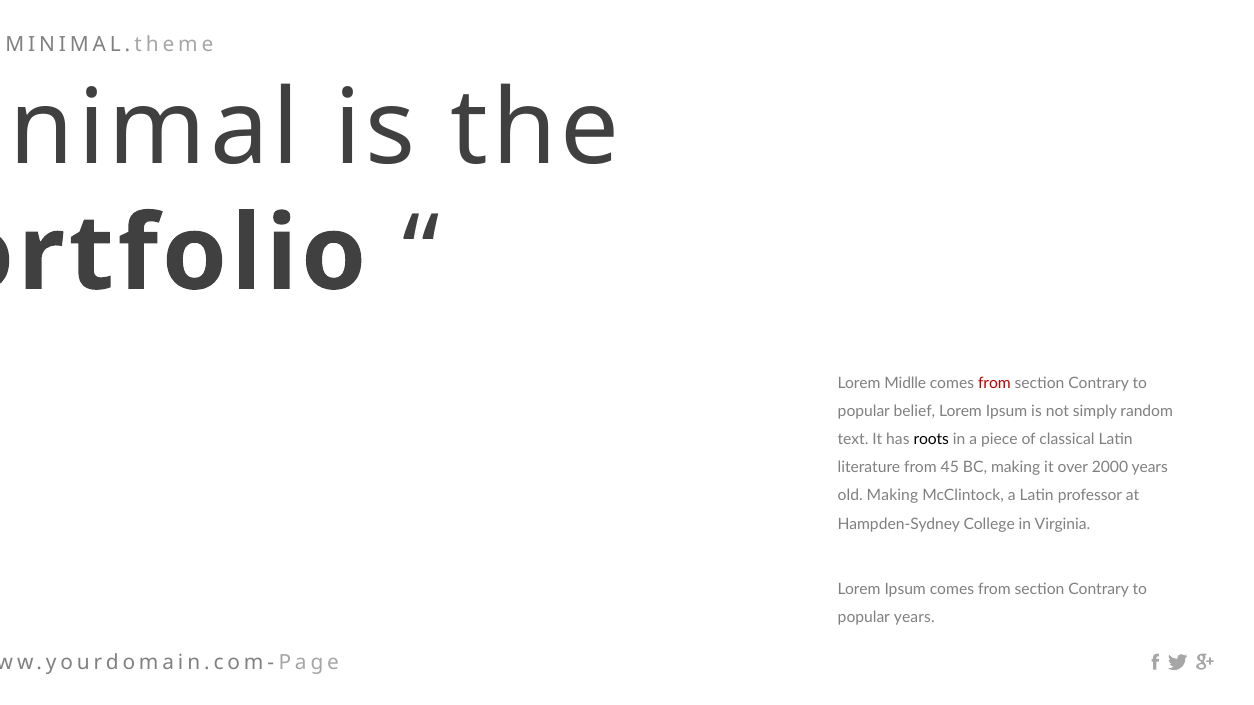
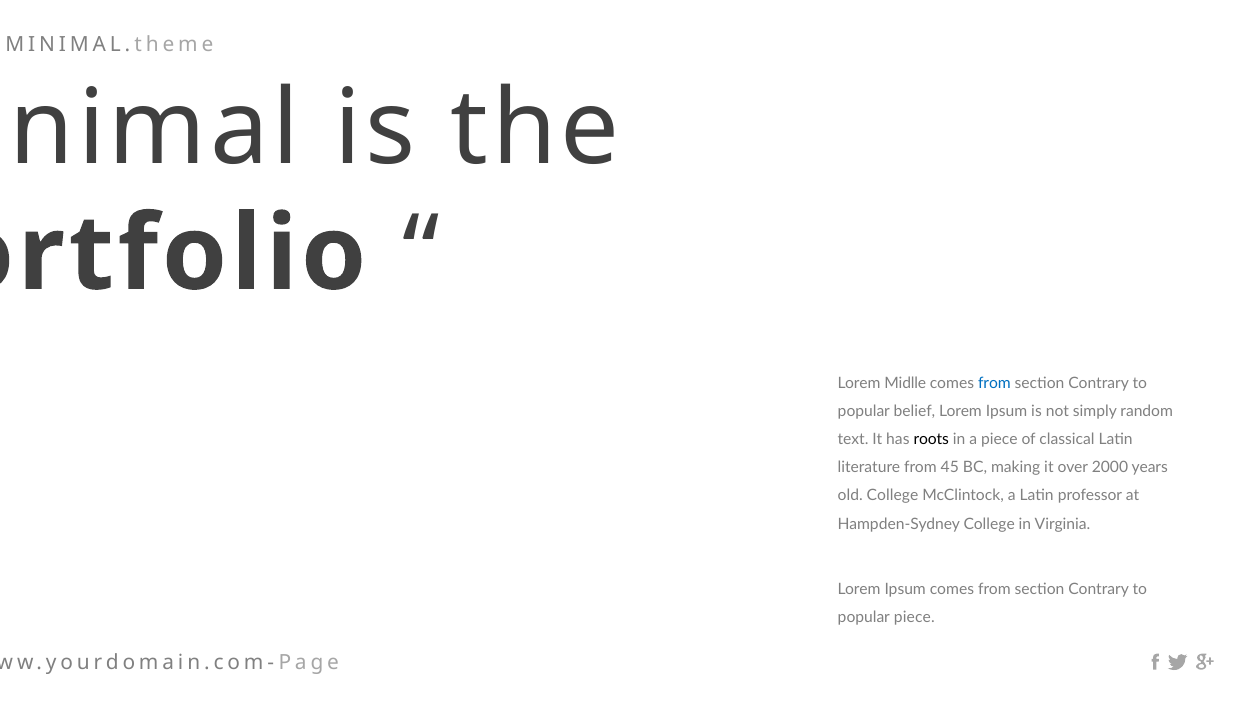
from colour: red -> blue (994, 383)
old Making: Making -> College (893, 496)
popular years: years -> piece (914, 618)
